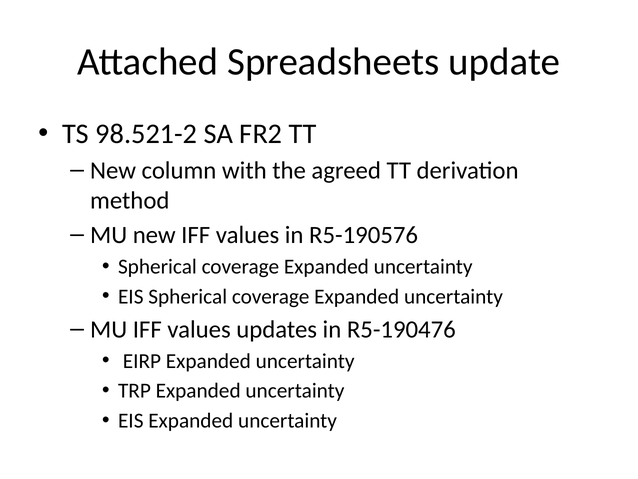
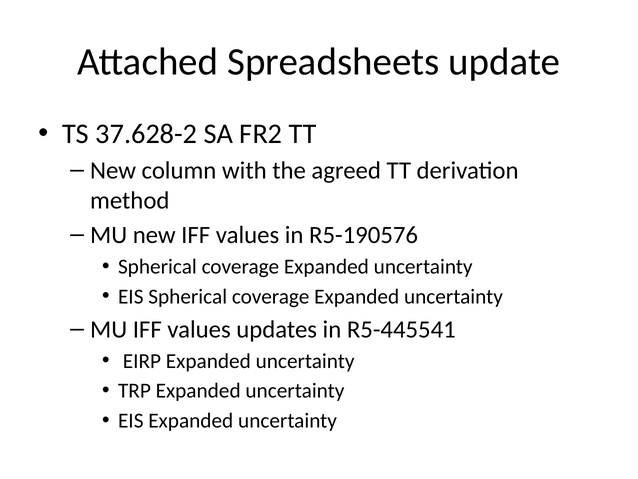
98.521-2: 98.521-2 -> 37.628-2 (146, 134)
R5-190476: R5-190476 -> R5-445541 (401, 329)
